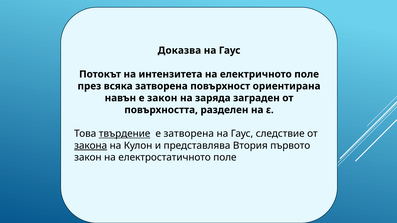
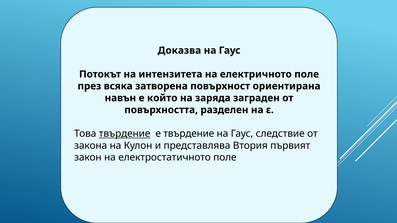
е закон: закон -> който (162, 98)
е затворена: затворена -> твърдение (189, 134)
закона underline: present -> none (91, 146)
първото: първото -> първият (290, 146)
